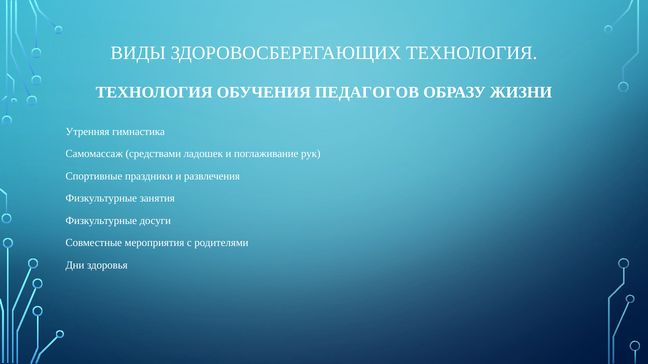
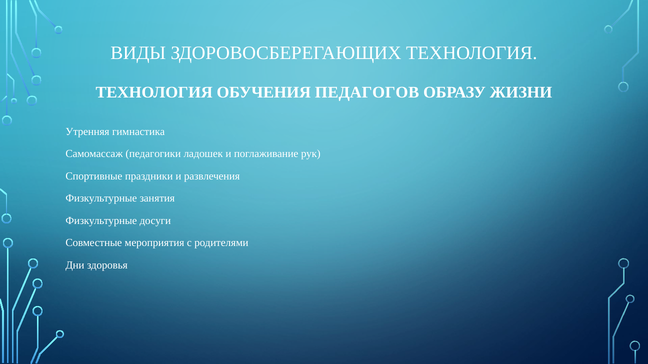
средствами: средствами -> педагогики (153, 154)
